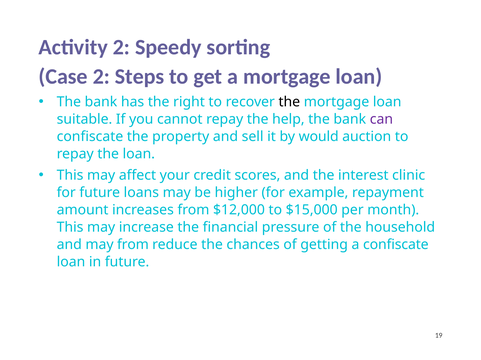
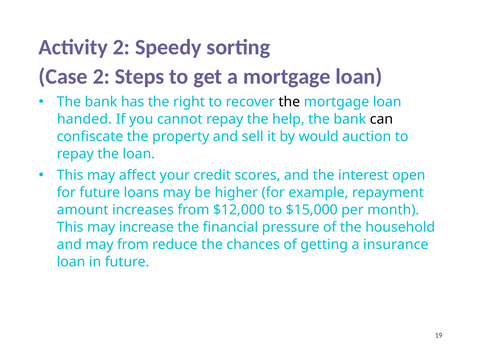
suitable: suitable -> handed (84, 119)
can colour: purple -> black (381, 119)
clinic: clinic -> open (409, 176)
a confiscate: confiscate -> insurance (396, 245)
